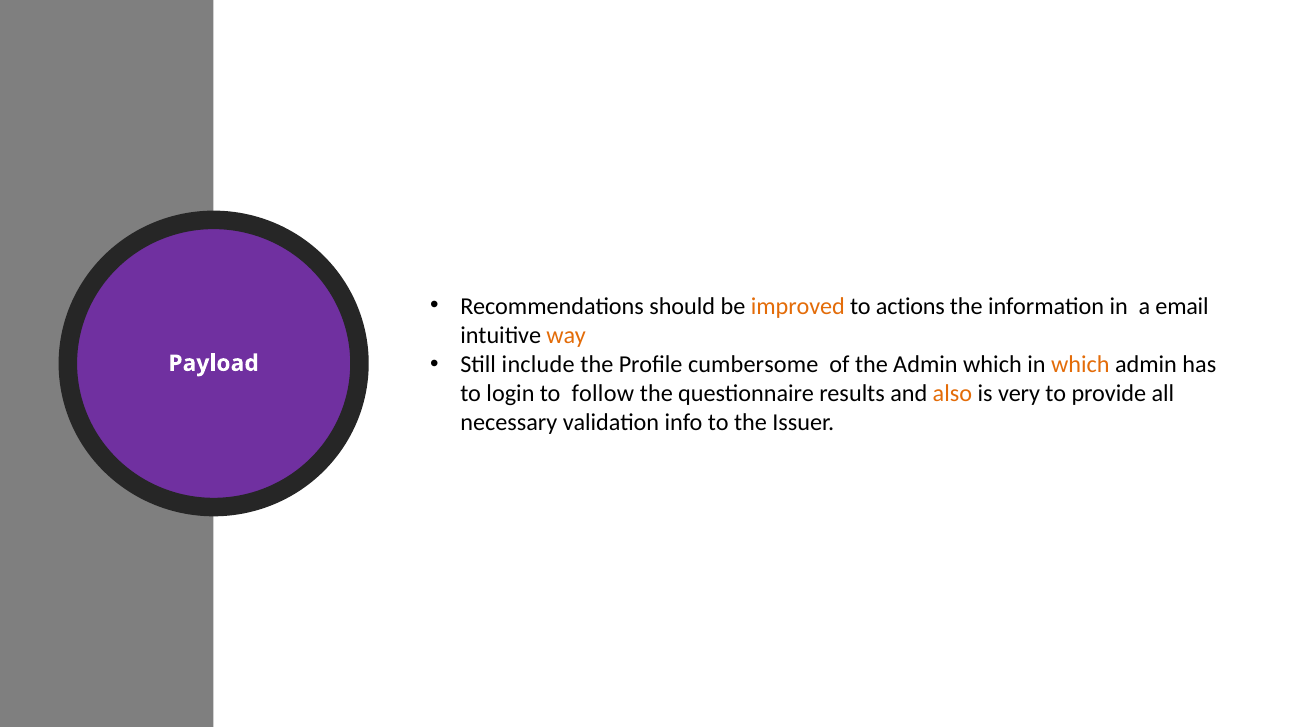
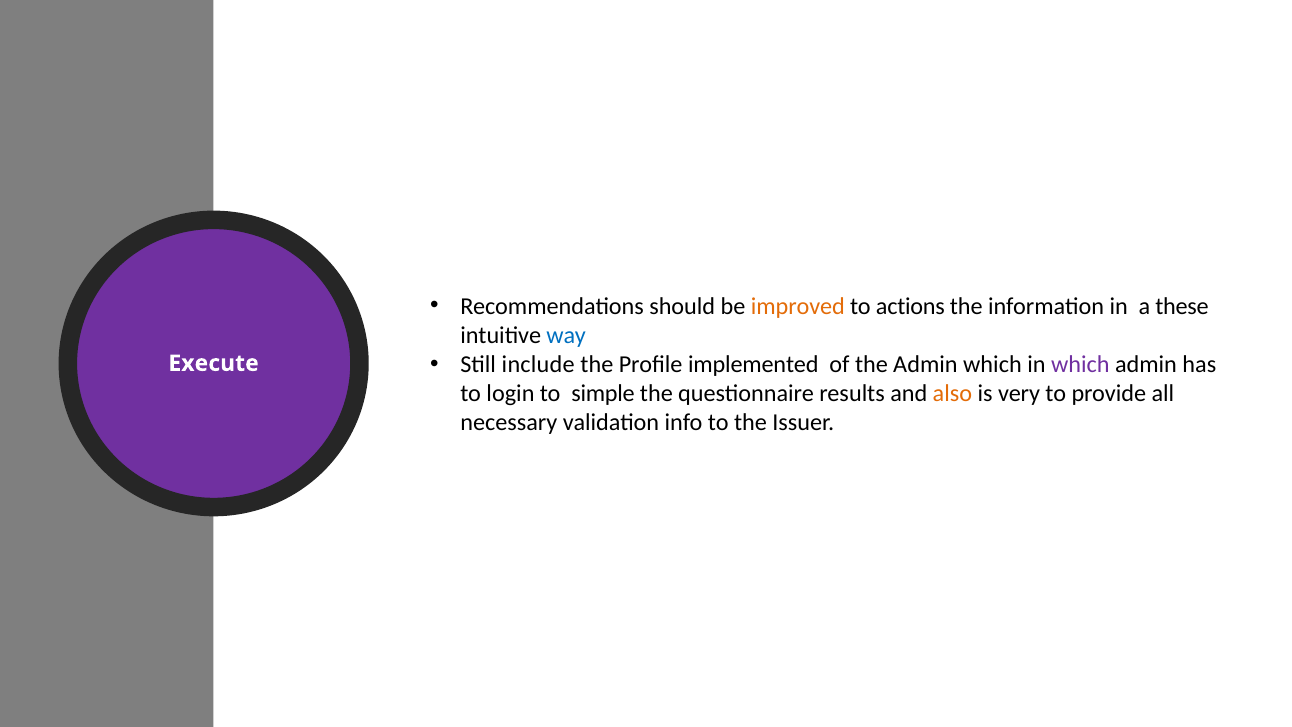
email: email -> these (1182, 306)
way colour: orange -> blue (566, 335)
cumbersome: cumbersome -> implemented (753, 364)
which colour: orange -> purple (1080, 364)
Payload: Payload -> Execute (214, 363)
follow: follow -> simple (603, 393)
